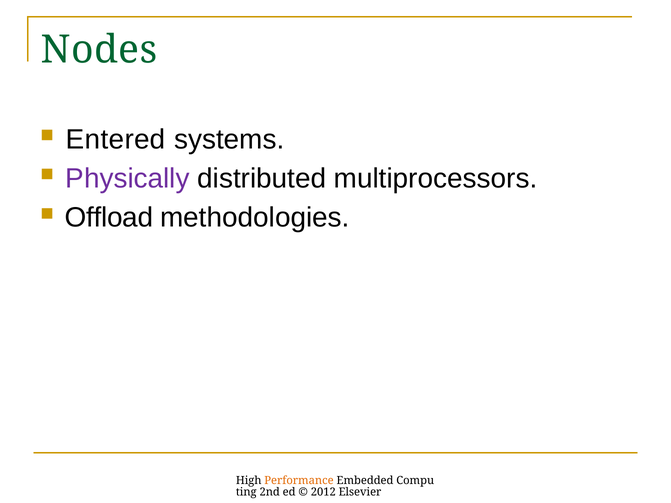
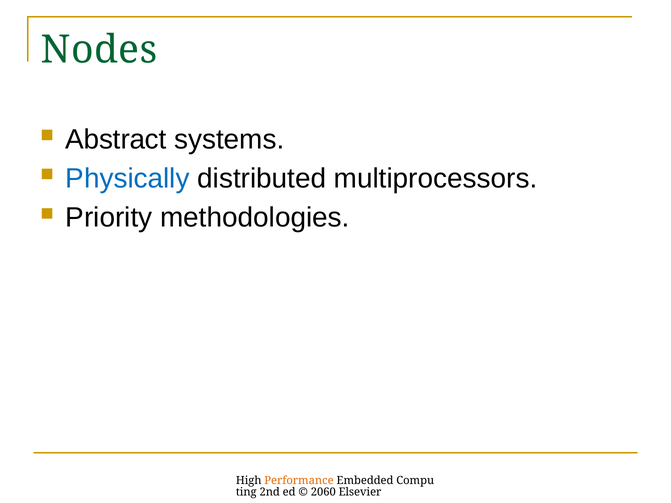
Entered: Entered -> Abstract (116, 140)
Physically colour: purple -> blue (128, 179)
Offload: Offload -> Priority (109, 218)
2012: 2012 -> 2060 (323, 492)
